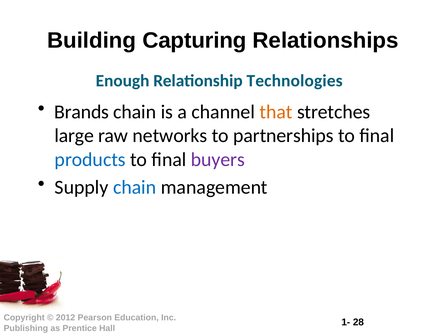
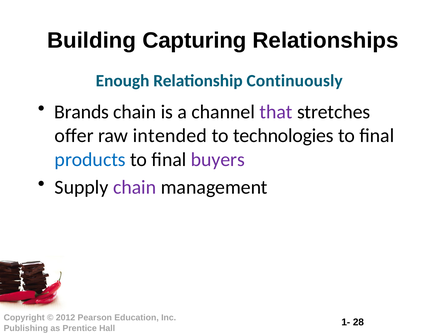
Technologies: Technologies -> Continuously (295, 81)
that colour: orange -> purple (276, 112)
large: large -> offer (74, 136)
networks: networks -> intended (170, 136)
partnerships: partnerships -> technologies (283, 136)
chain colour: blue -> purple (135, 187)
